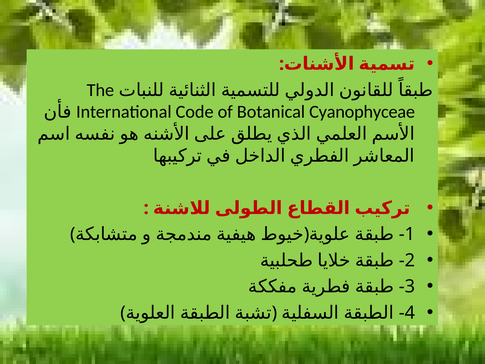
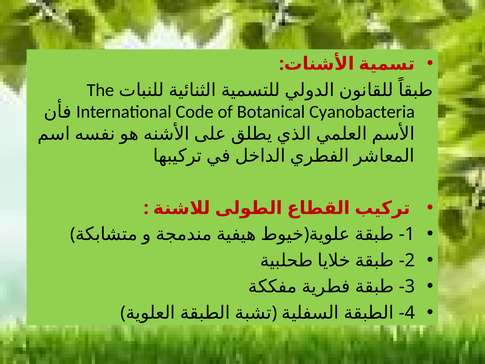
Cyanophyceae: Cyanophyceae -> Cyanobacteria (362, 112)
